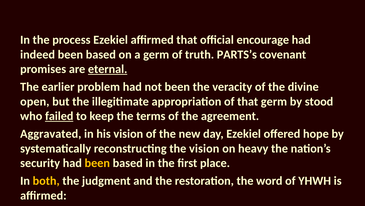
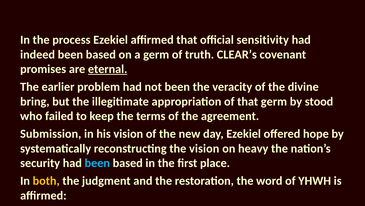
encourage: encourage -> sensitivity (263, 40)
PARTS’s: PARTS’s -> CLEAR’s (237, 54)
open: open -> bring (35, 101)
failed underline: present -> none (59, 116)
Aggravated: Aggravated -> Submission (51, 133)
been colour: yellow -> light blue (97, 163)
